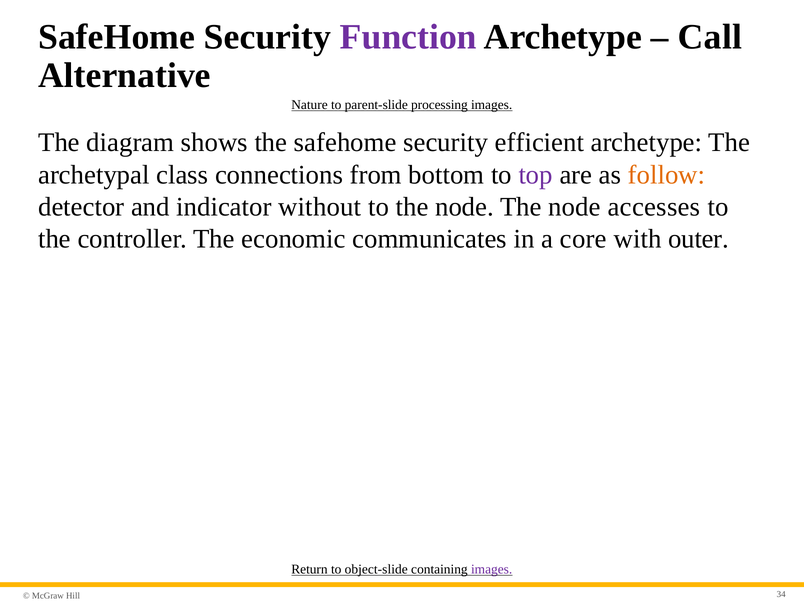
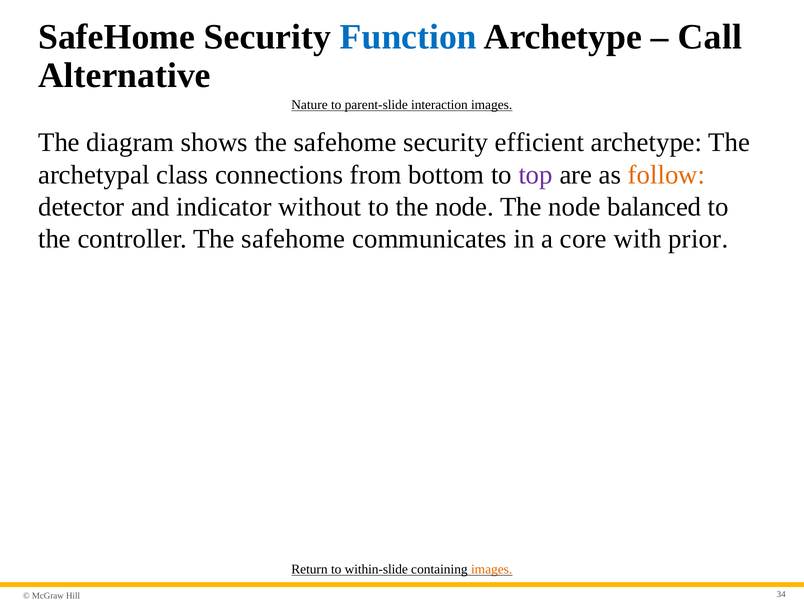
Function colour: purple -> blue (408, 37)
processing: processing -> interaction (439, 105)
accesses: accesses -> balanced (654, 207)
controller The economic: economic -> safehome (293, 239)
outer: outer -> prior (698, 239)
object-slide: object-slide -> within-slide (376, 569)
images colour: purple -> orange (492, 569)
